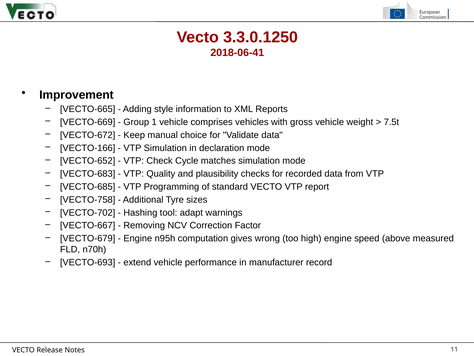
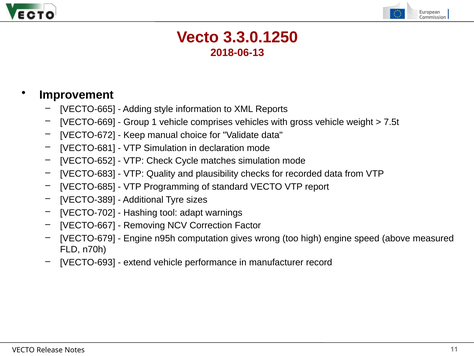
2018-06-41: 2018-06-41 -> 2018-06-13 (237, 53)
VECTO-166: VECTO-166 -> VECTO-681 (88, 148)
VECTO-758: VECTO-758 -> VECTO-389 (88, 199)
